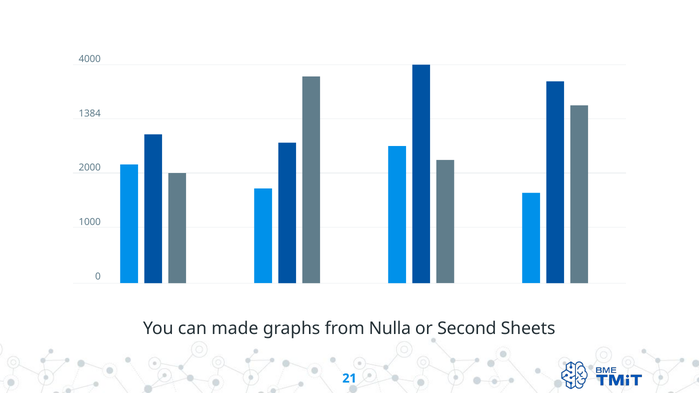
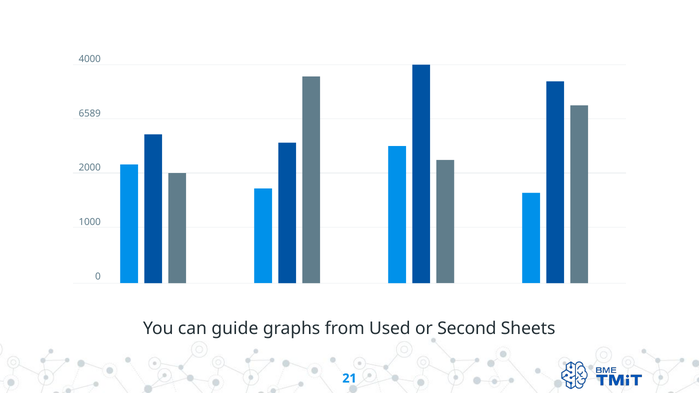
1384: 1384 -> 6589 (90, 113)
made: made -> guide (235, 329)
Nulla: Nulla -> Used (390, 329)
